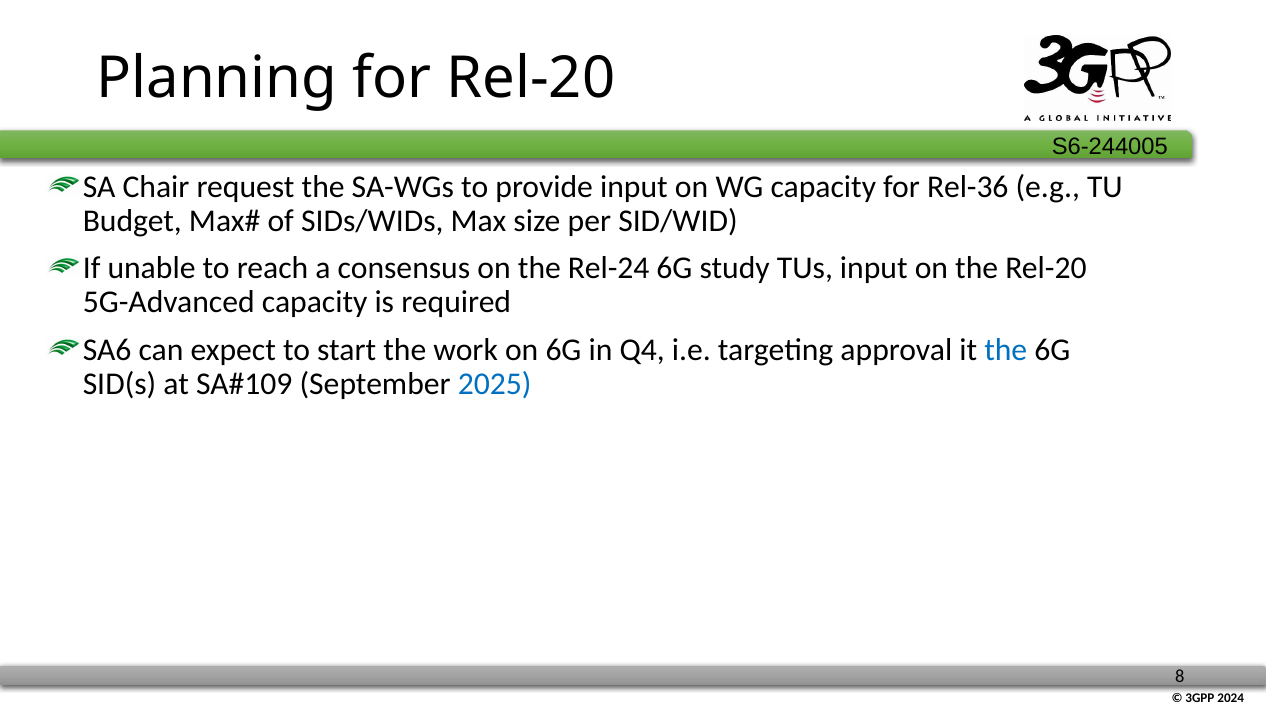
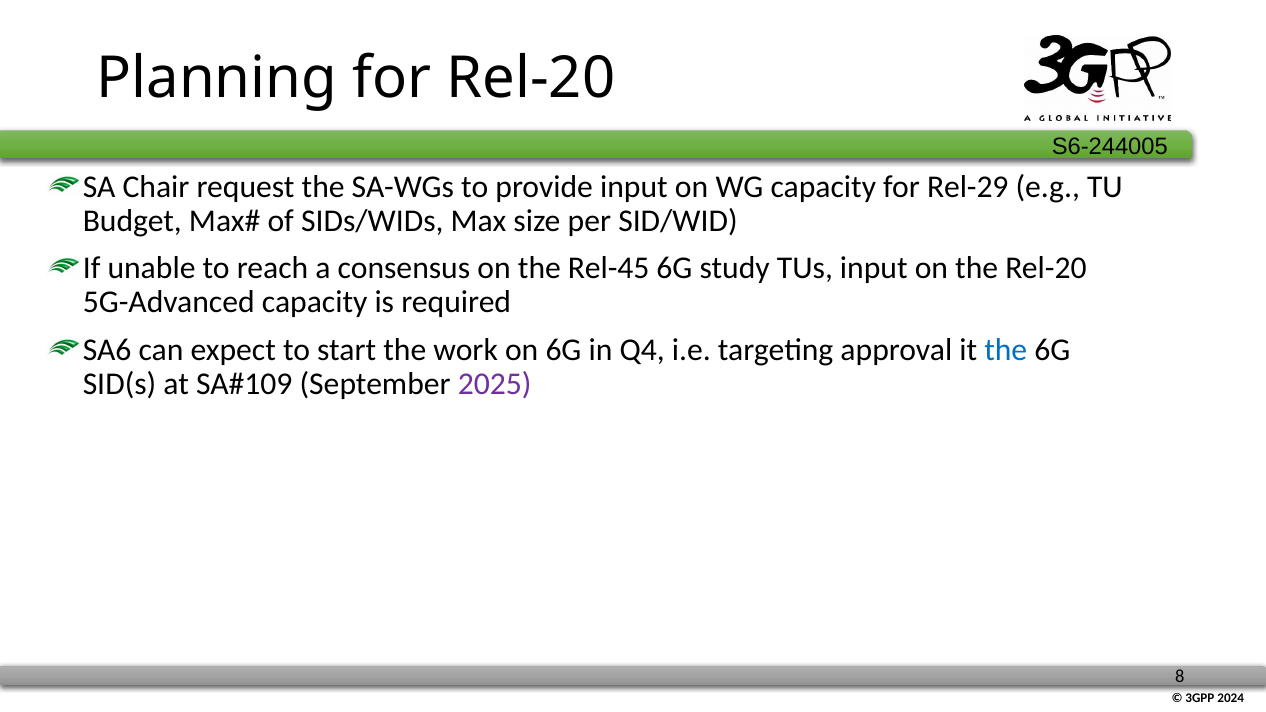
Rel-36: Rel-36 -> Rel-29 (968, 187)
Rel-24: Rel-24 -> Rel-45 (609, 268)
2025 colour: blue -> purple (495, 384)
